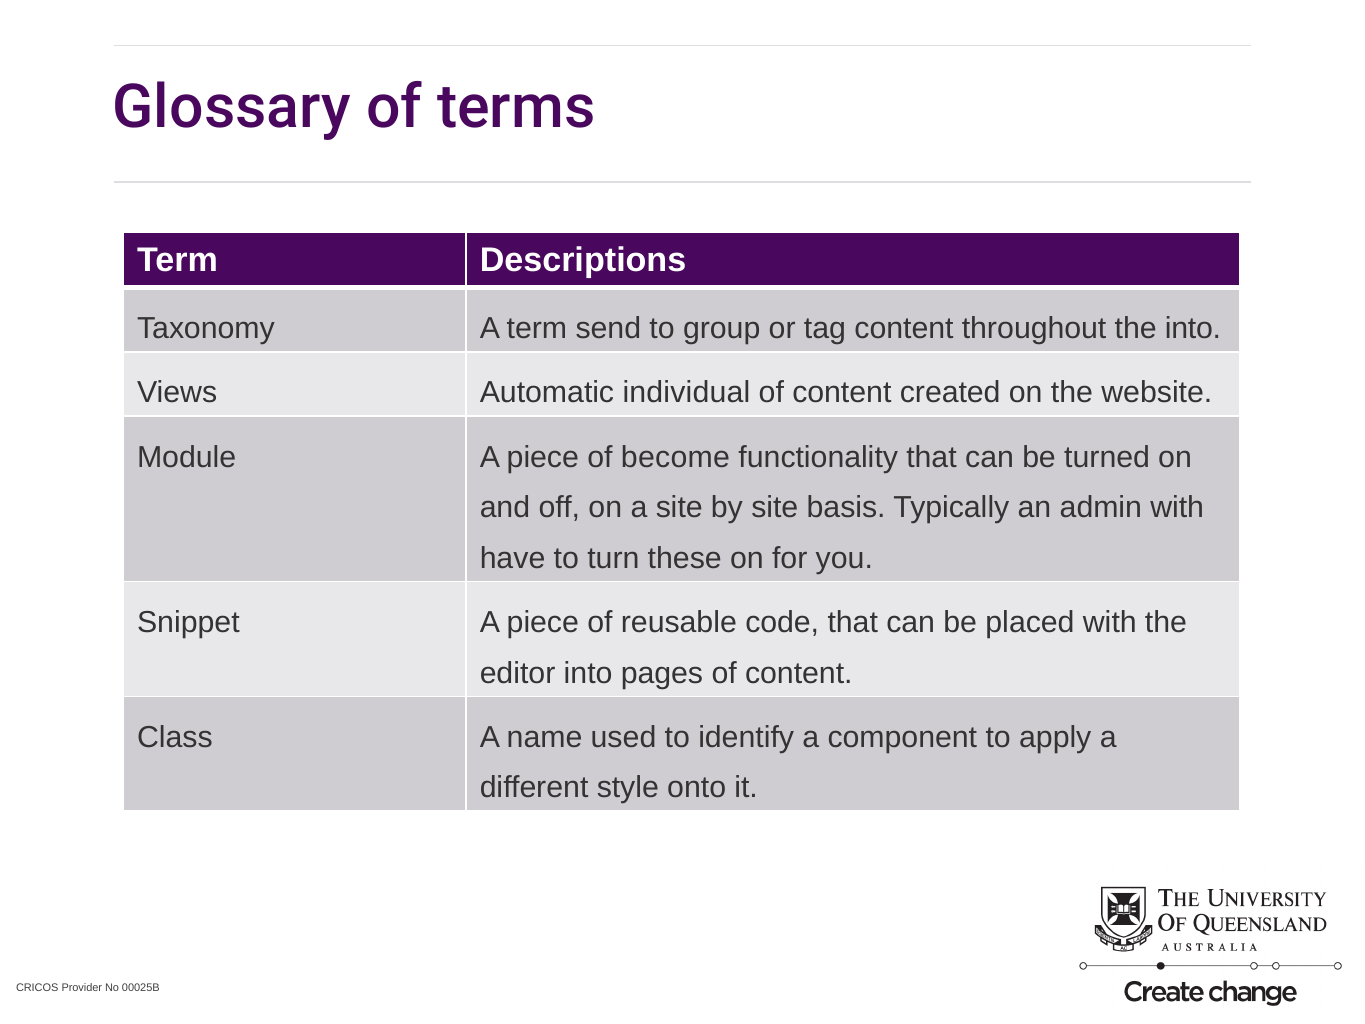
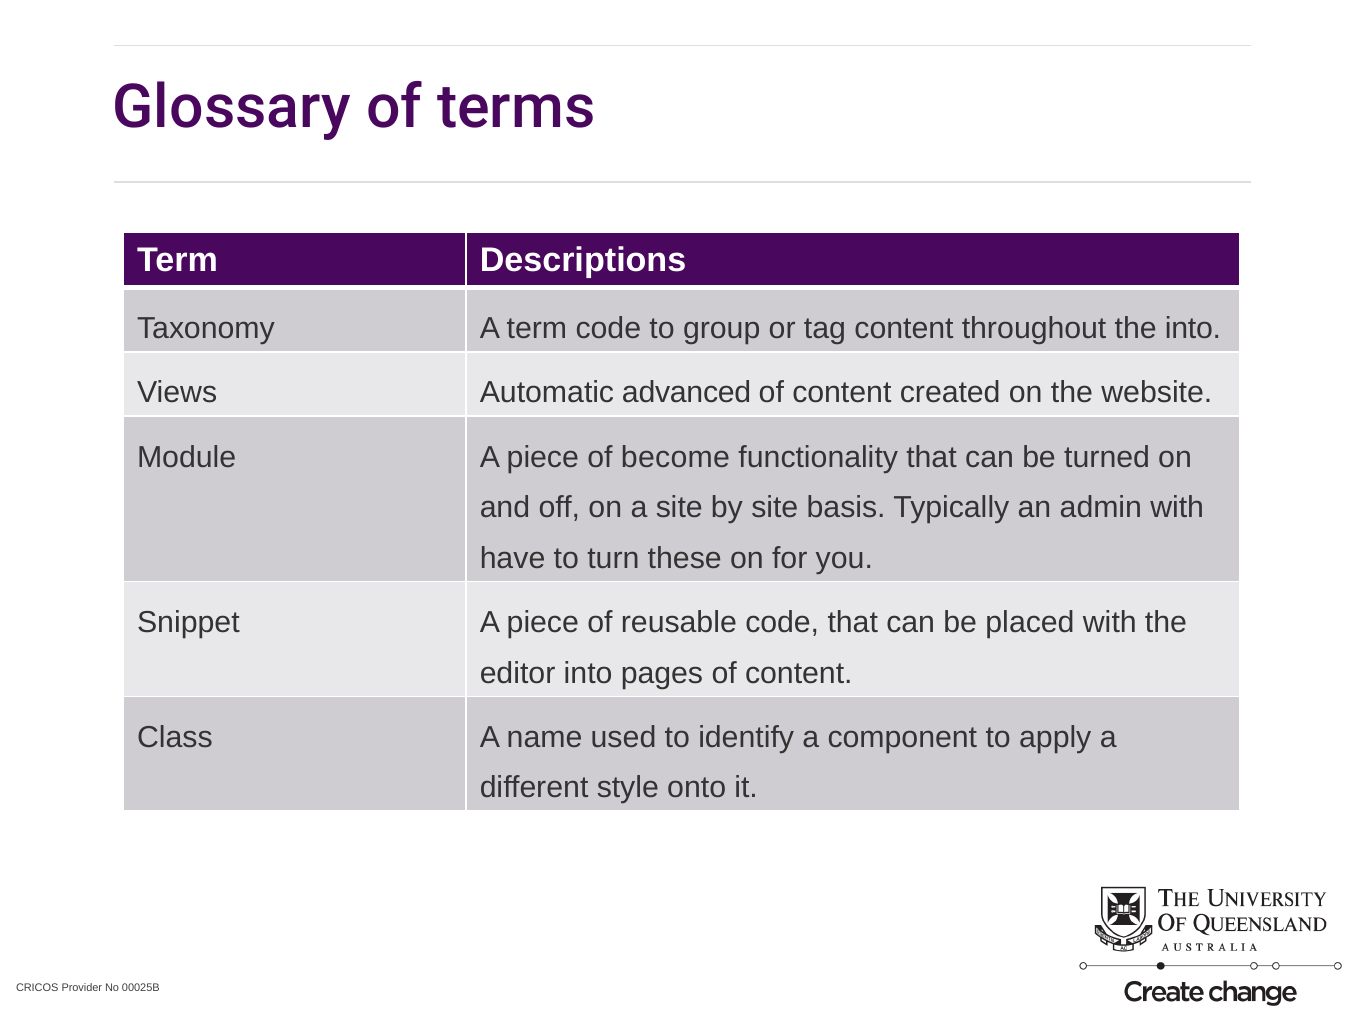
term send: send -> code (608, 329)
individual: individual -> advanced (687, 393)
